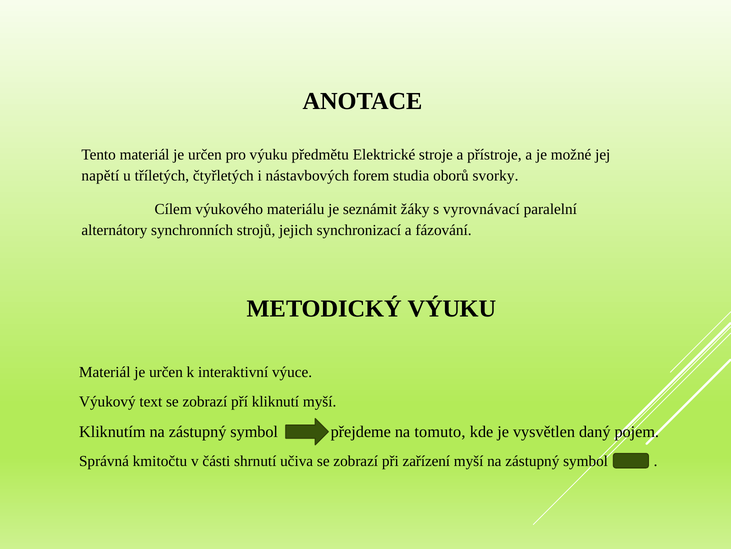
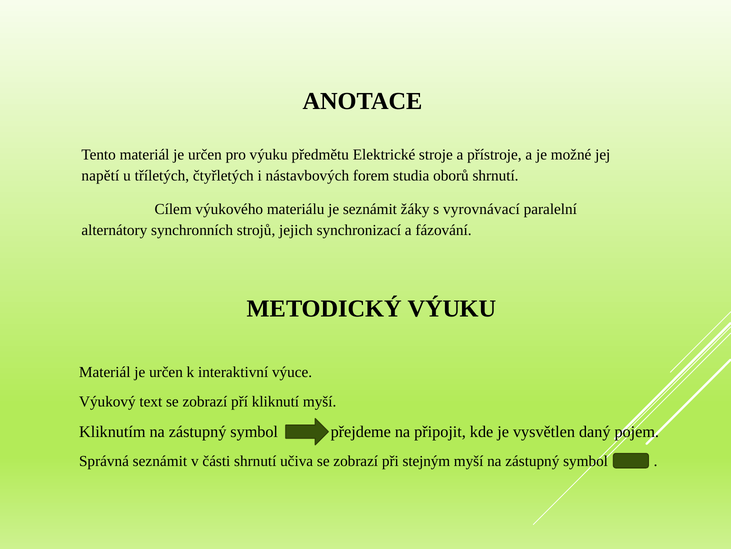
oborů svorky: svorky -> shrnutí (496, 176)
tomuto: tomuto -> připojit (440, 431)
Správná kmitočtu: kmitočtu -> seznámit (160, 461)
zařízení: zařízení -> stejným (426, 461)
